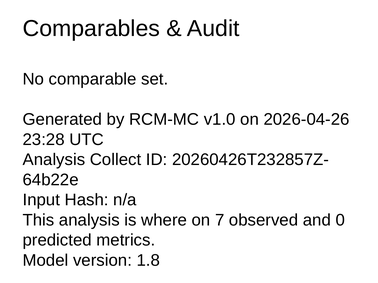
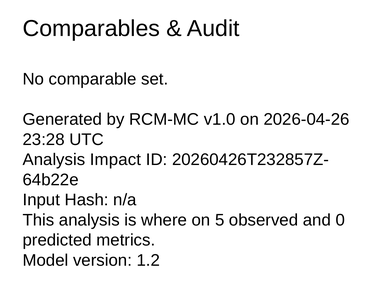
Collect: Collect -> Impact (115, 160)
7: 7 -> 5 (220, 220)
1.8: 1.8 -> 1.2 (148, 261)
